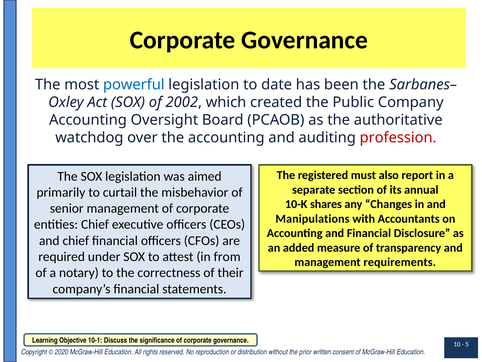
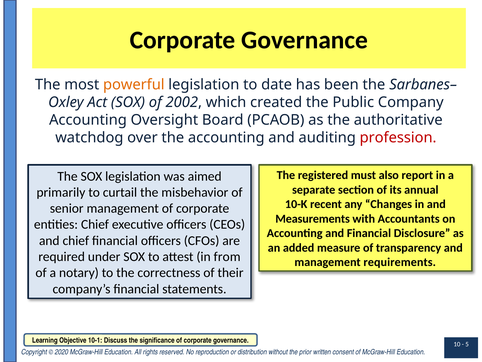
powerful colour: blue -> orange (134, 85)
shares: shares -> recent (326, 204)
Manipulations: Manipulations -> Measurements (313, 218)
